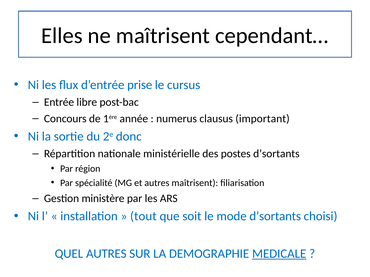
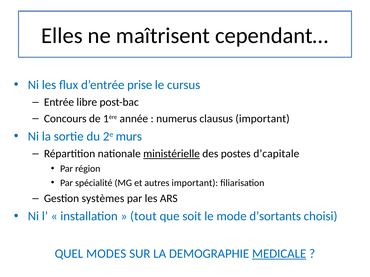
donc: donc -> murs (129, 137)
ministérielle underline: none -> present (172, 154)
postes d’sortants: d’sortants -> d’capitale (276, 154)
autres maîtrisent: maîtrisent -> important (195, 183)
ministère: ministère -> systèmes (103, 199)
QUEL AUTRES: AUTRES -> MODES (106, 254)
